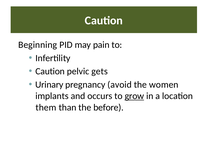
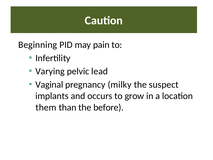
Caution: Caution -> Varying (50, 71)
gets: gets -> lead (100, 71)
Urinary: Urinary -> Vaginal (49, 84)
avoid: avoid -> milky (120, 84)
women: women -> suspect (164, 84)
grow underline: present -> none (134, 96)
